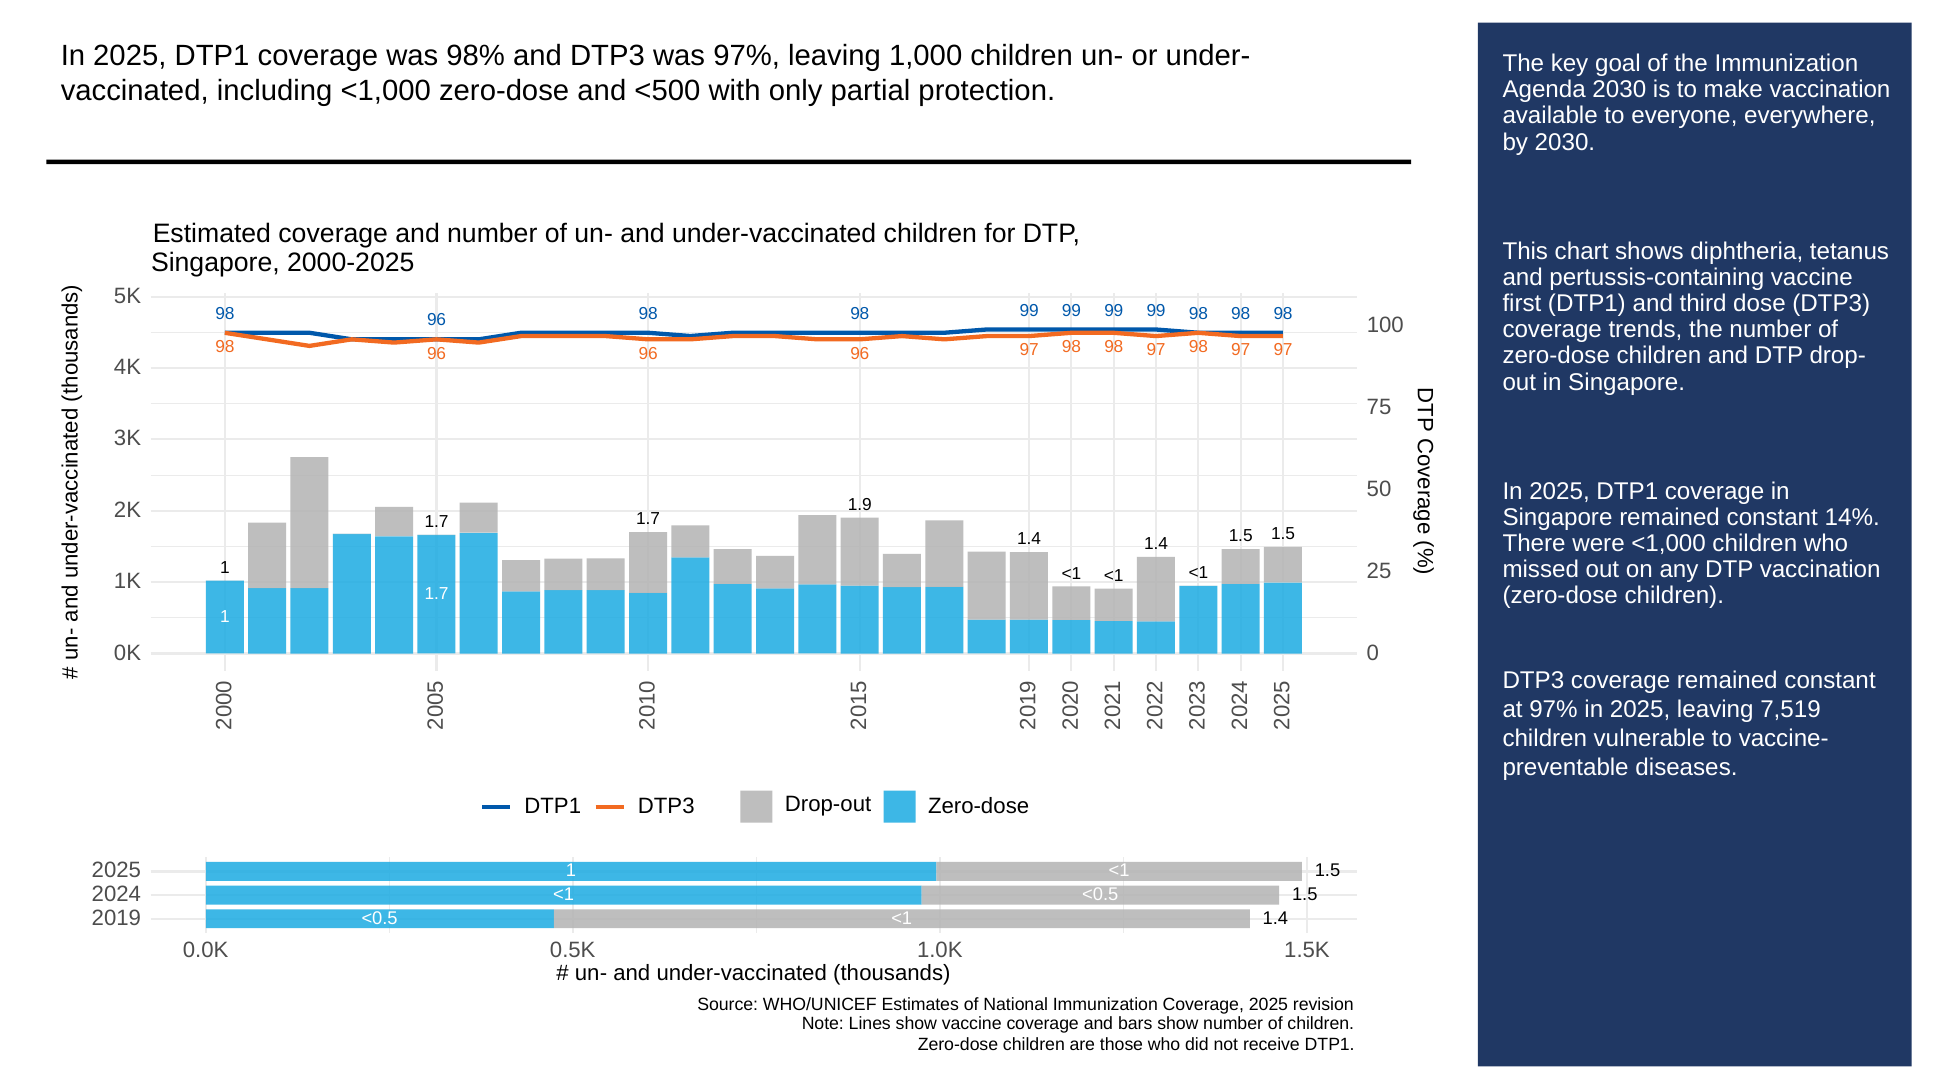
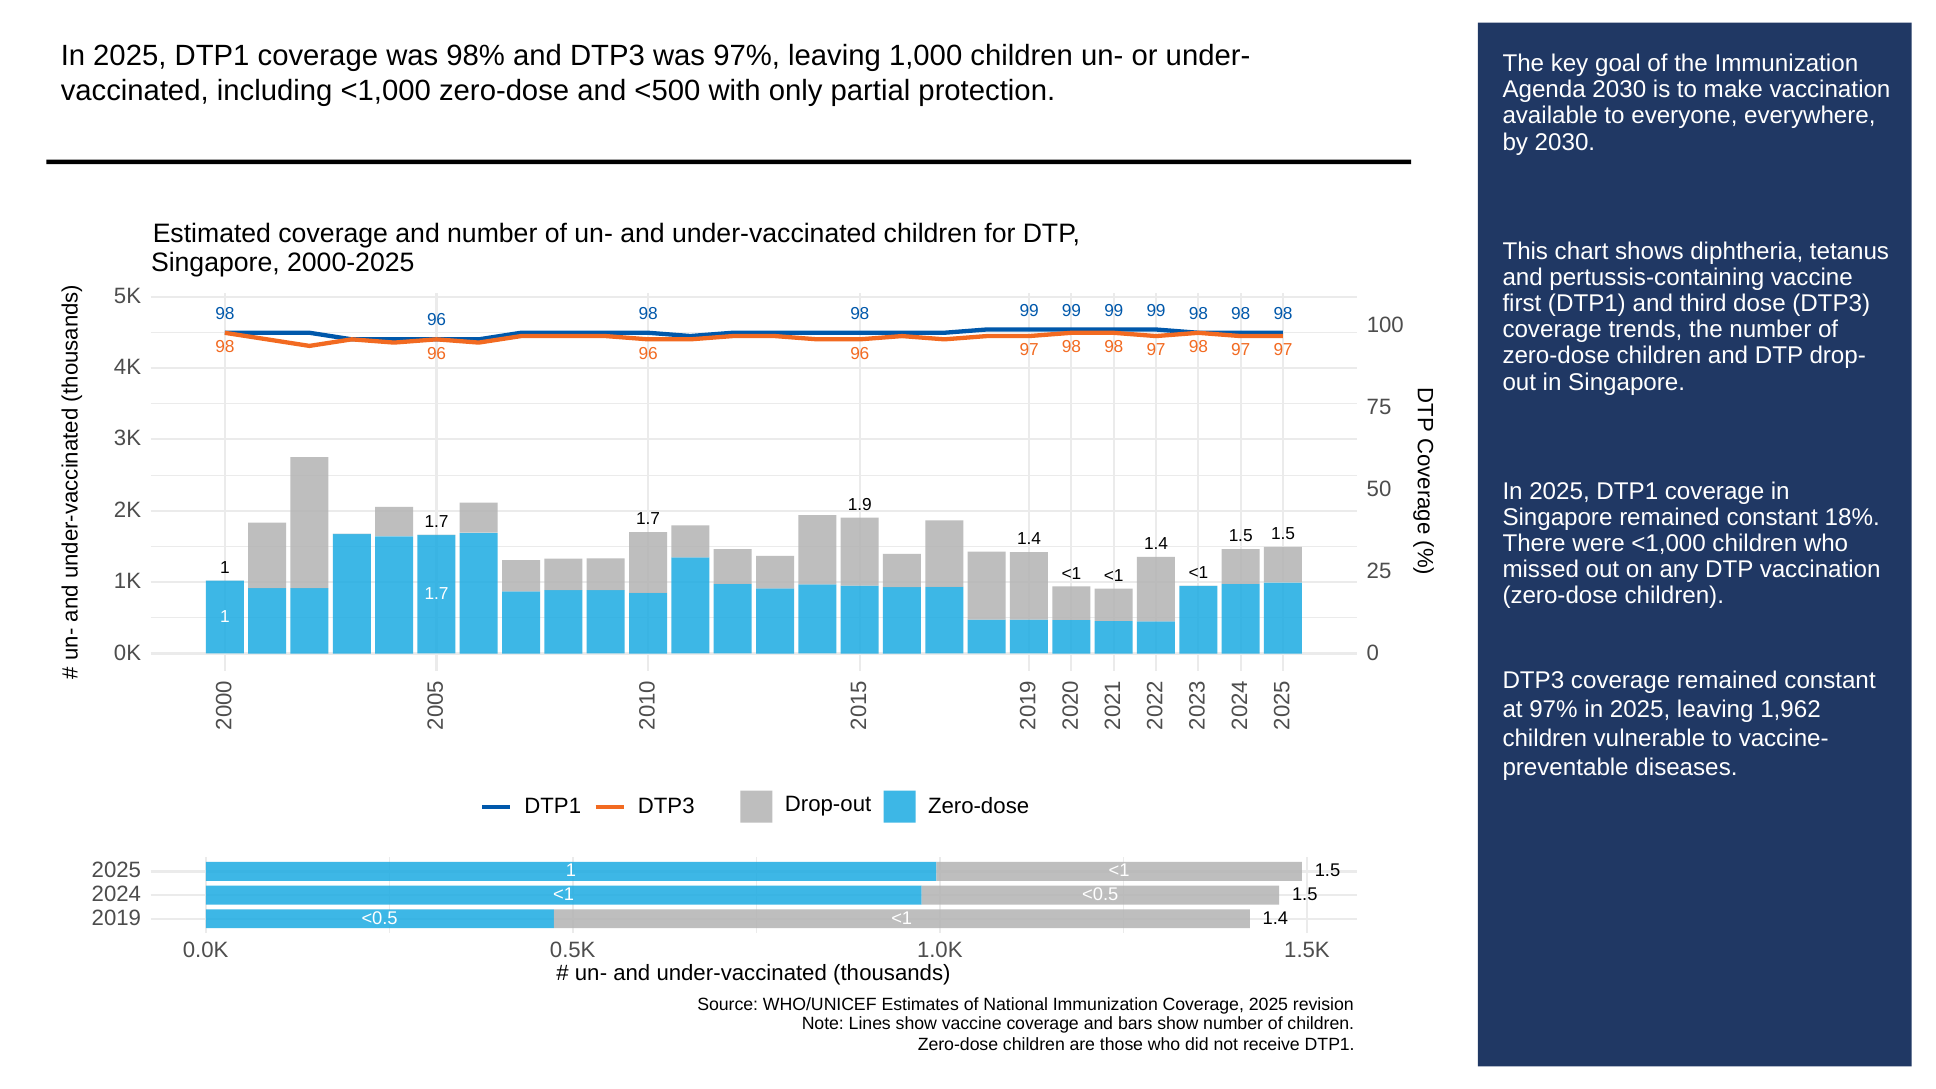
14%: 14% -> 18% (1852, 518)
7,519: 7,519 -> 1,962 (1791, 709)
